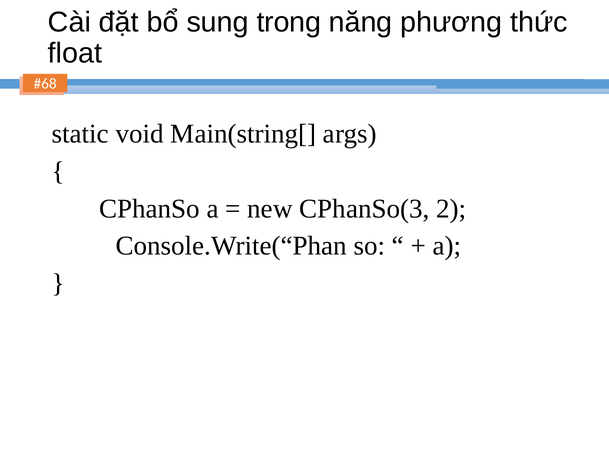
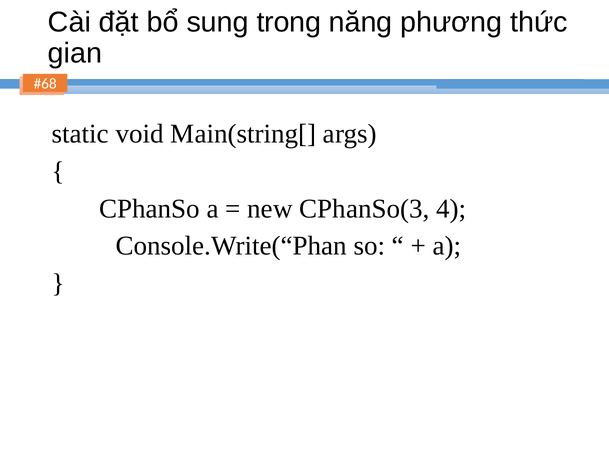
float: float -> gian (75, 53)
2: 2 -> 4 (451, 209)
